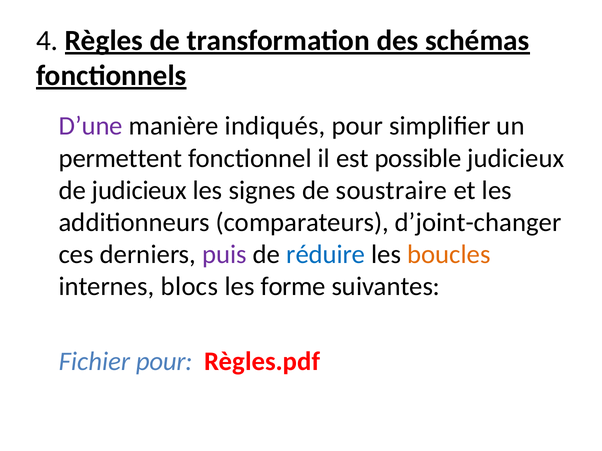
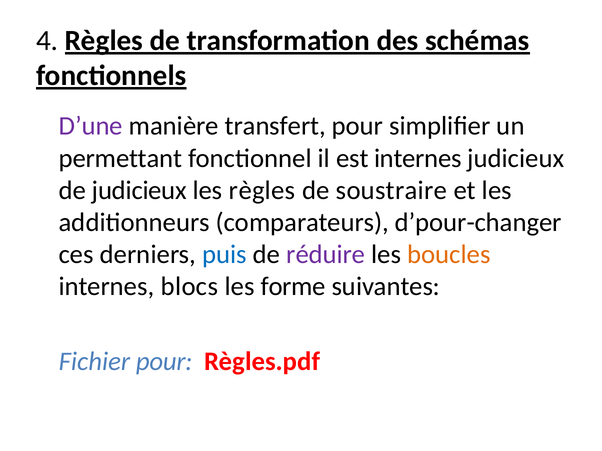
indiqués: indiqués -> transfert (275, 126)
permettent: permettent -> permettant (120, 158)
est possible: possible -> internes (418, 158)
les signes: signes -> règles (262, 191)
d’joint-changer: d’joint-changer -> d’pour-changer (478, 223)
puis colour: purple -> blue (224, 255)
réduire colour: blue -> purple (326, 255)
